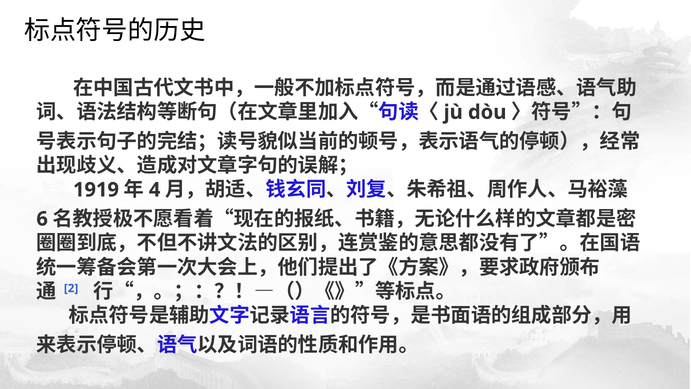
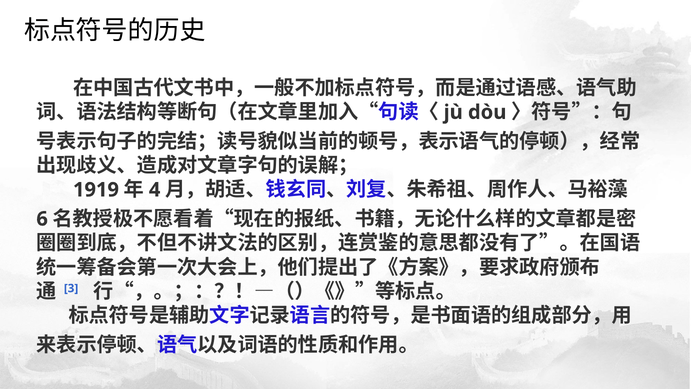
2: 2 -> 3 (71, 288)
